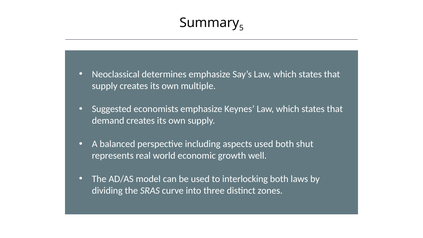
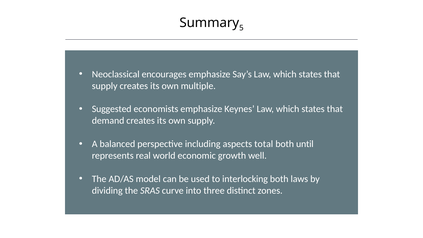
determines: determines -> encourages (164, 74)
aspects used: used -> total (264, 144)
shut: shut -> until (305, 144)
